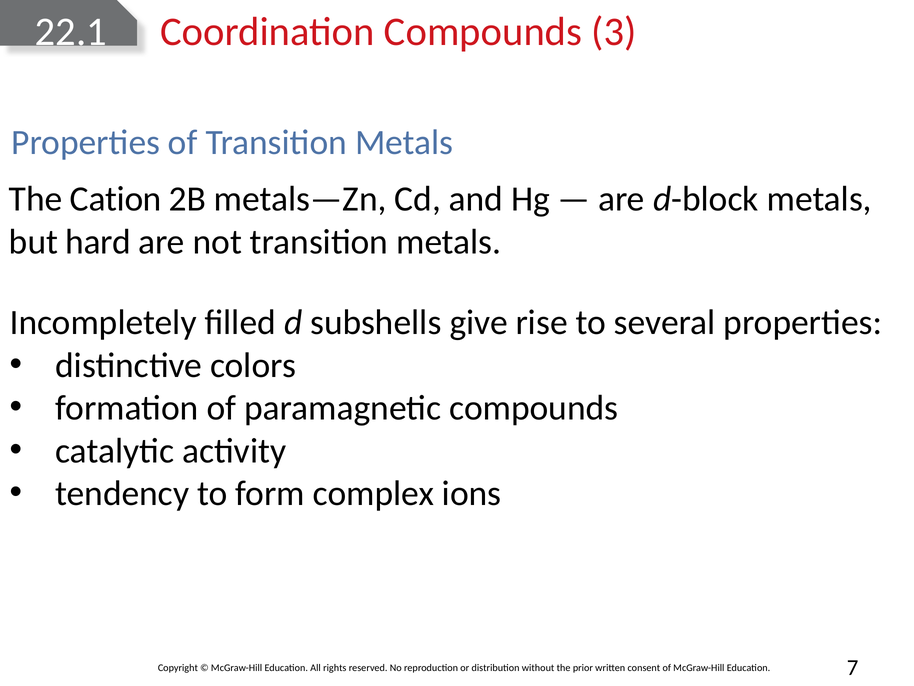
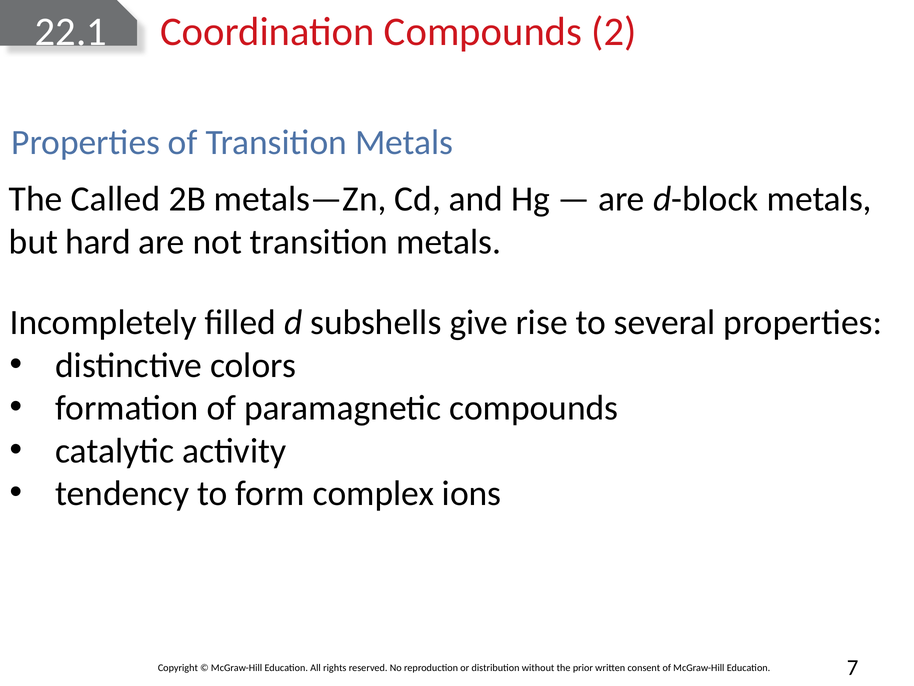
3: 3 -> 2 (614, 32)
Cation: Cation -> Called (115, 199)
